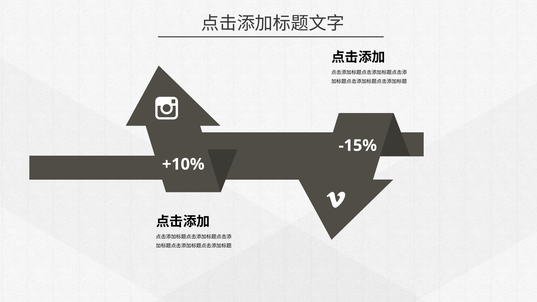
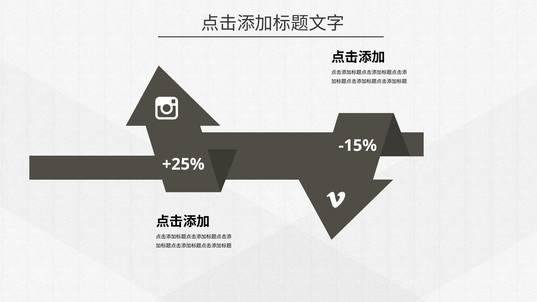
+10%: +10% -> +25% (183, 164)
